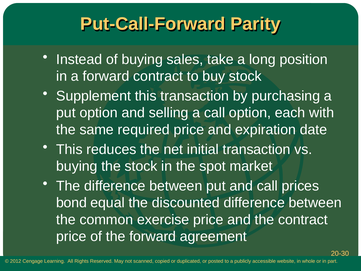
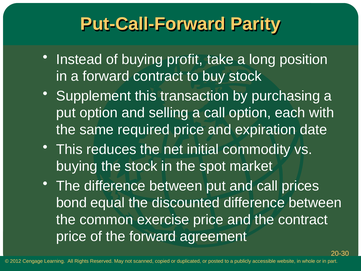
sales: sales -> profit (185, 59)
initial transaction: transaction -> commodity (257, 149)
